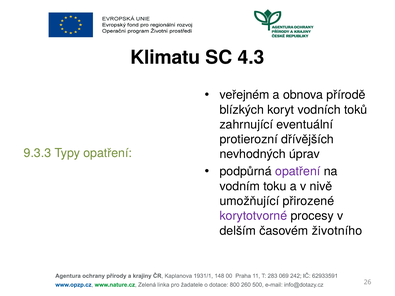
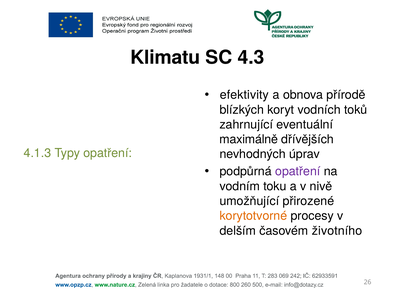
veřejném: veřejném -> efektivity (244, 95)
protierozní: protierozní -> maximálně (249, 139)
9.3.3: 9.3.3 -> 4.1.3 (37, 153)
korytotvorné colour: purple -> orange (253, 216)
